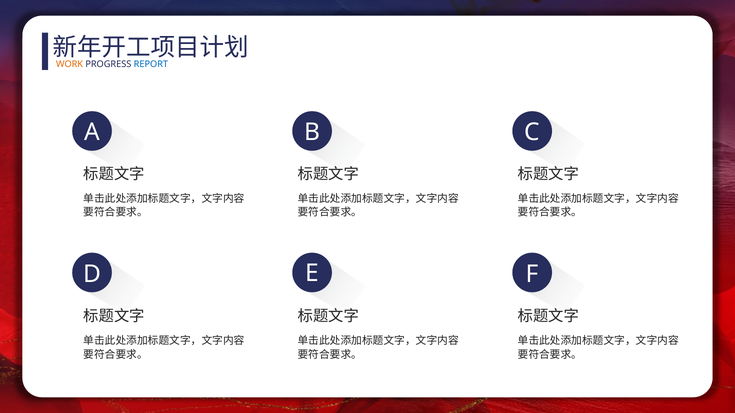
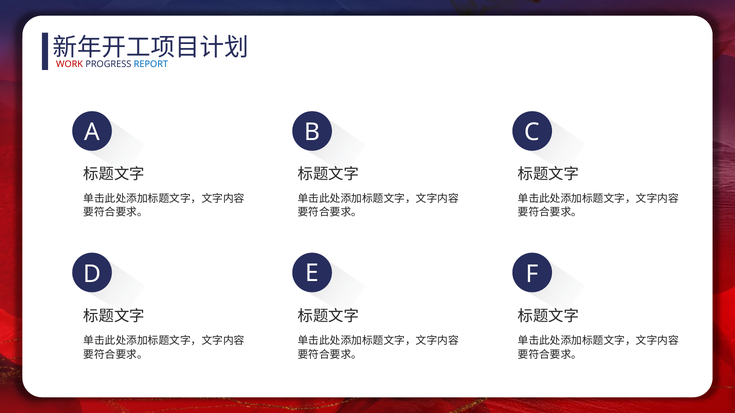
WORK colour: orange -> red (70, 64)
